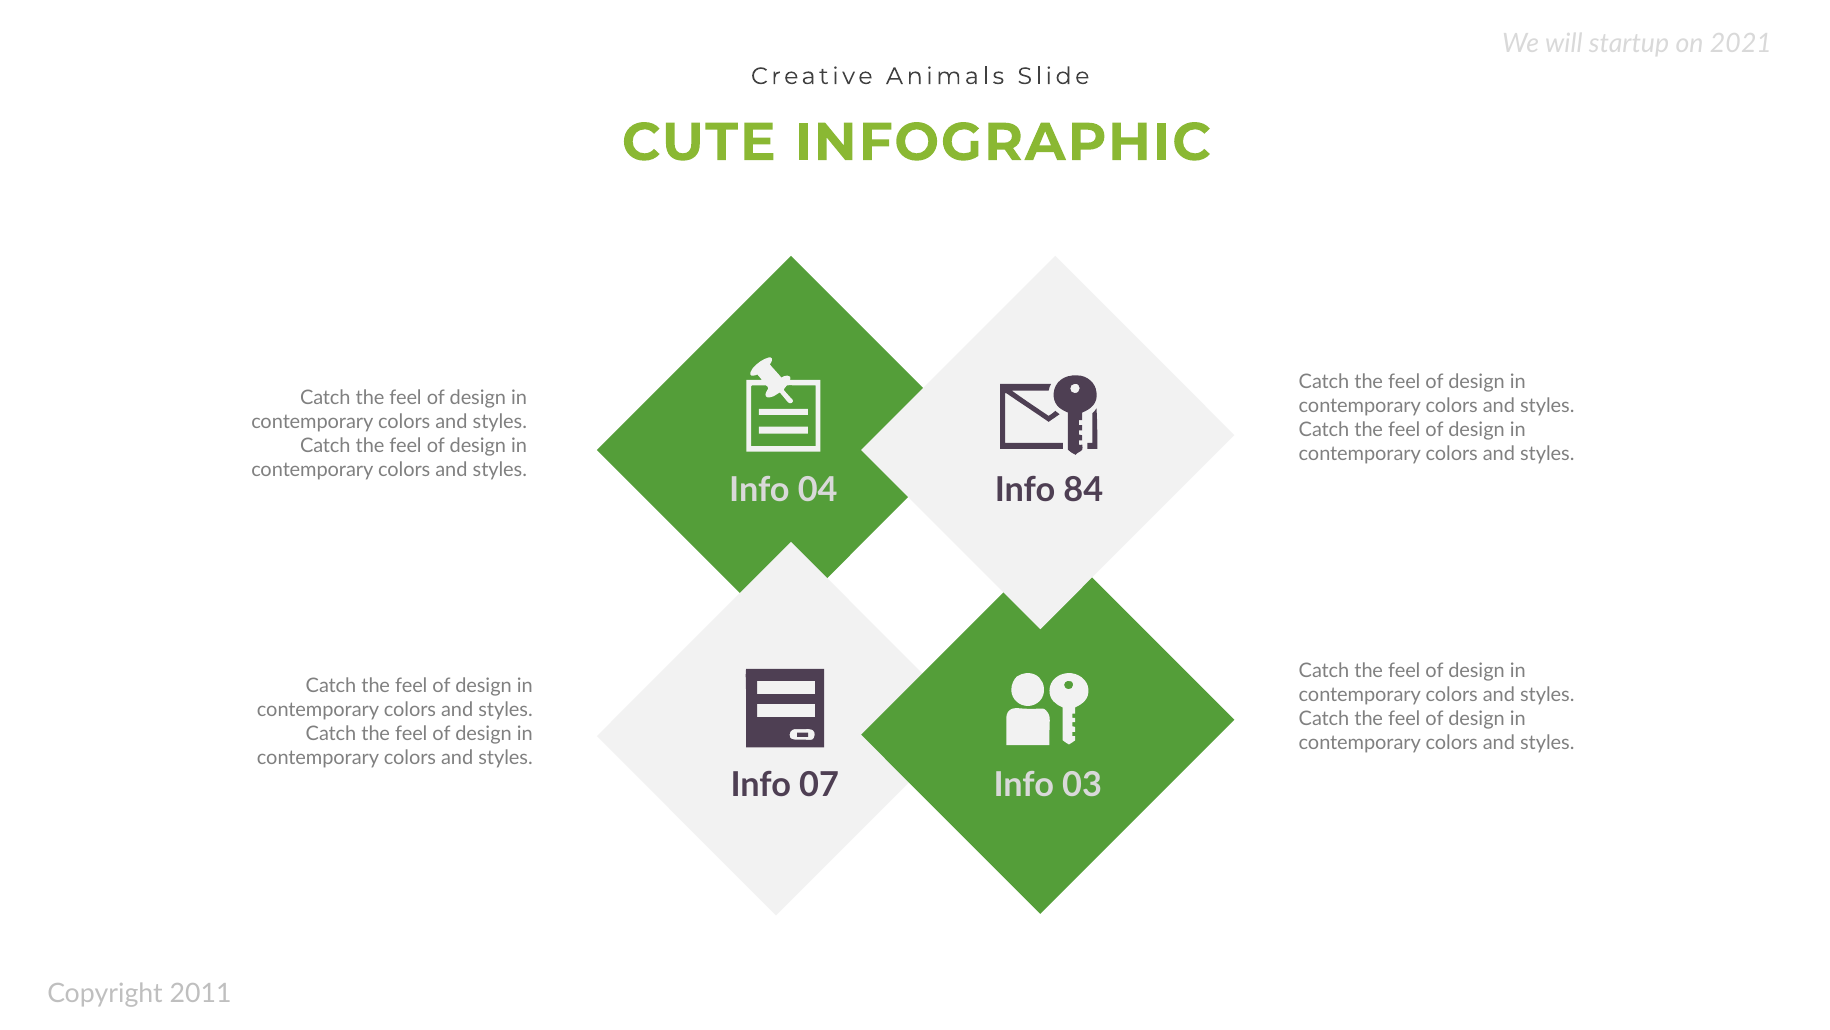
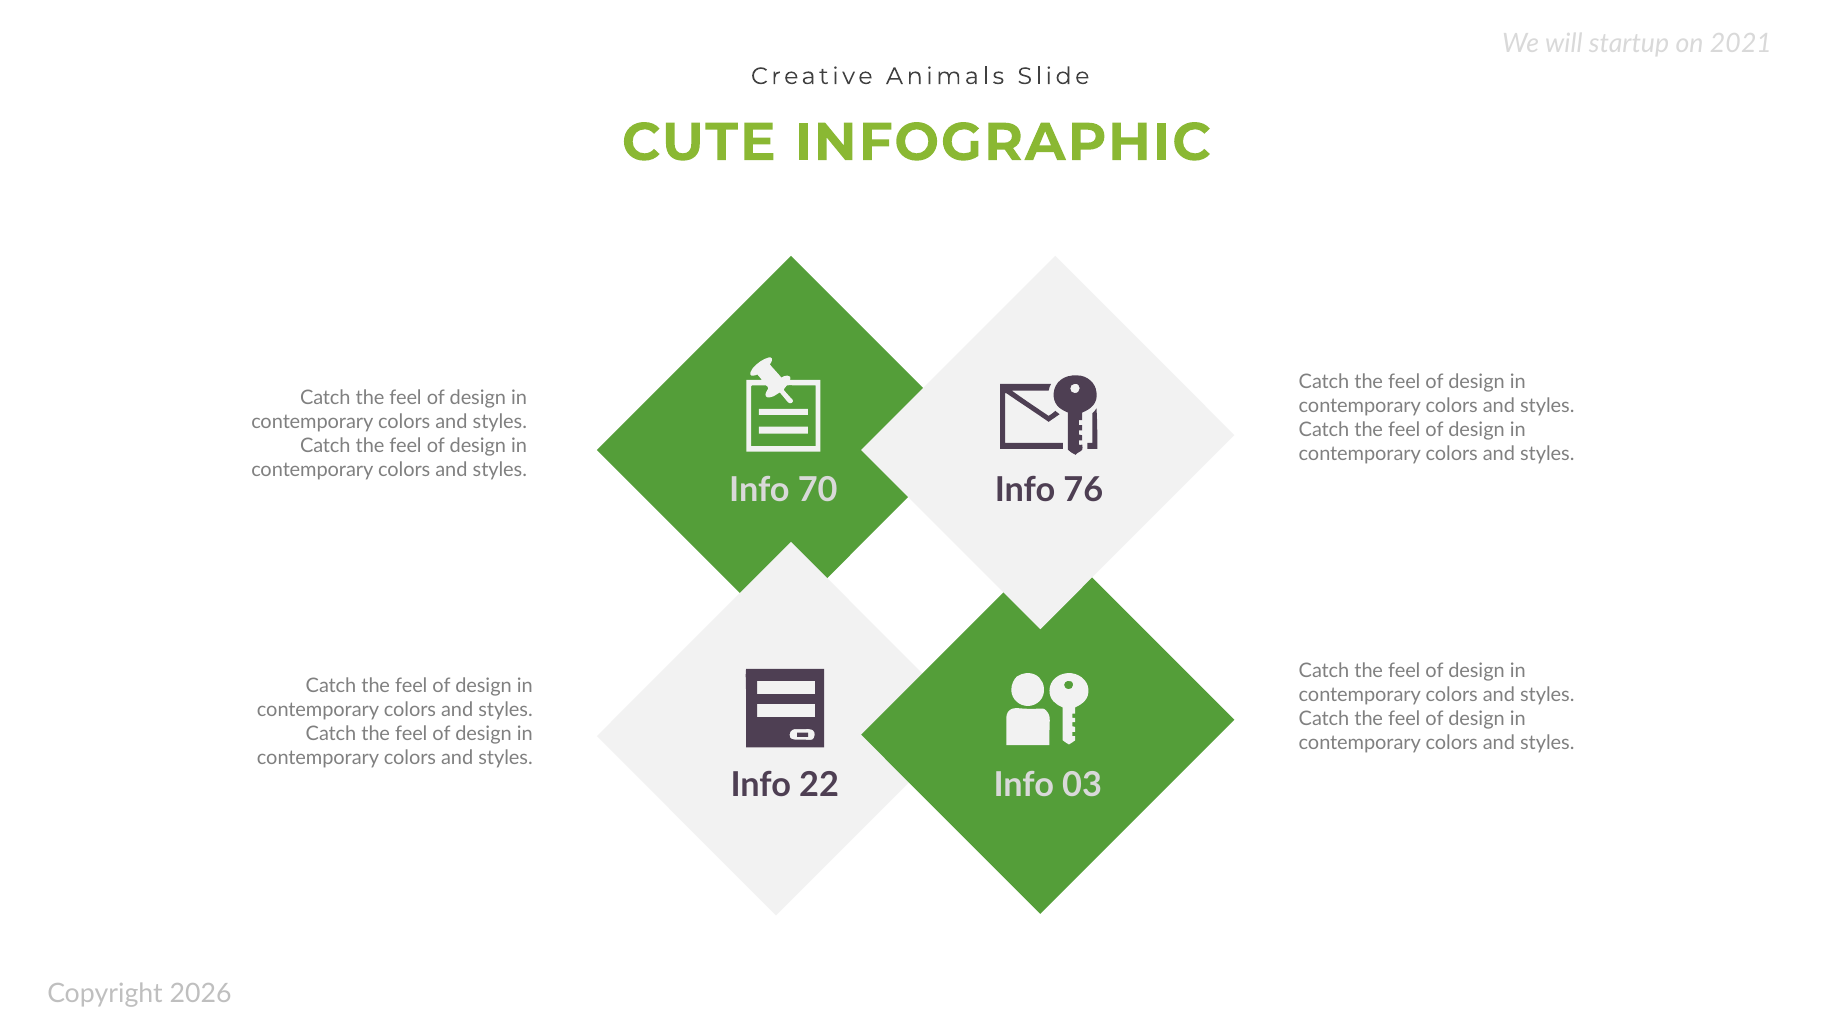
04: 04 -> 70 (818, 490)
84: 84 -> 76 (1083, 490)
07: 07 -> 22 (819, 785)
2011: 2011 -> 2026 (201, 993)
